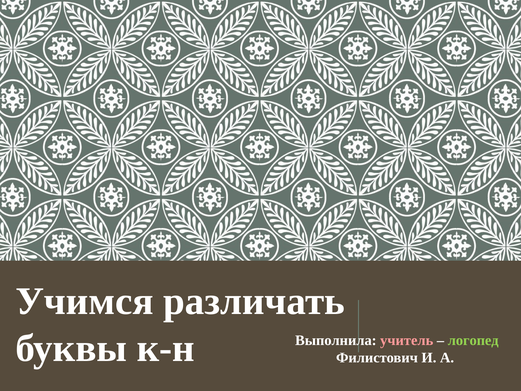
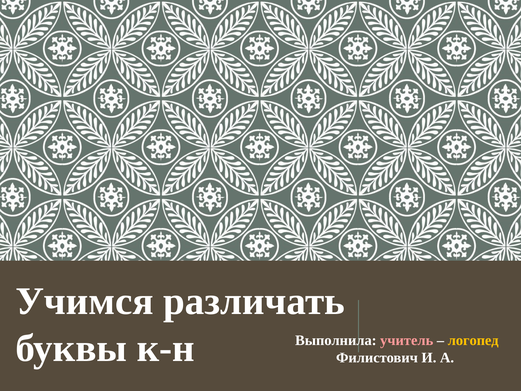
логопед colour: light green -> yellow (473, 340)
